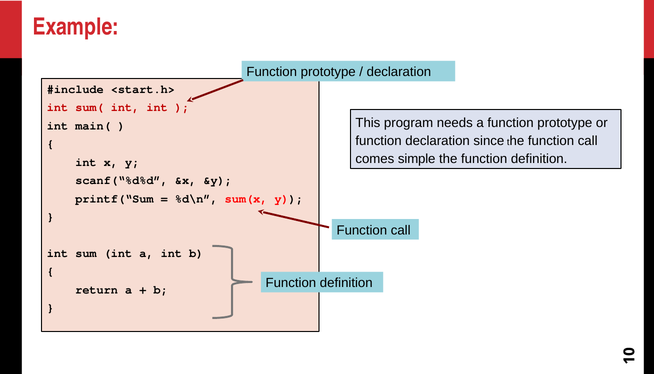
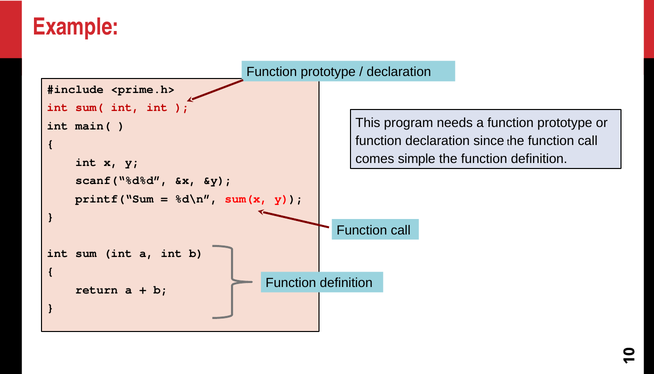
<start.h>: <start.h> -> <prime.h> (143, 89)
